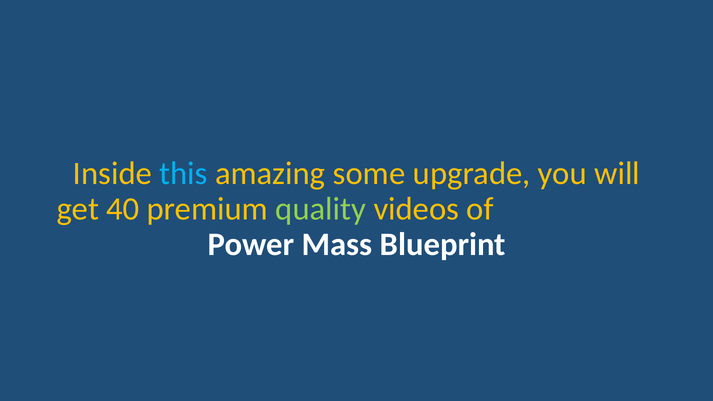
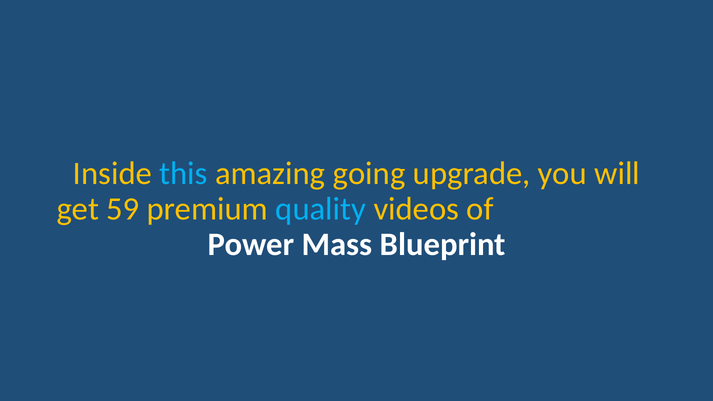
some: some -> going (369, 174)
40: 40 -> 59 (123, 209)
quality colour: light green -> light blue (321, 209)
